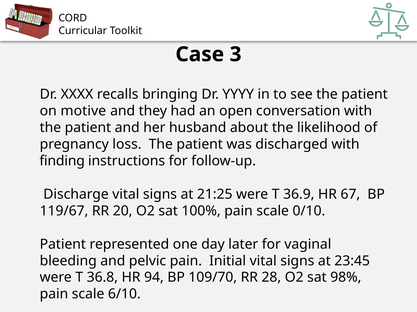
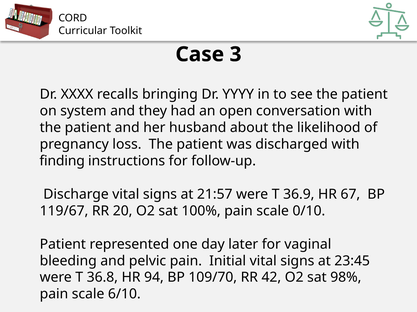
motive: motive -> system (83, 111)
21:25: 21:25 -> 21:57 (215, 195)
28: 28 -> 42 (271, 278)
